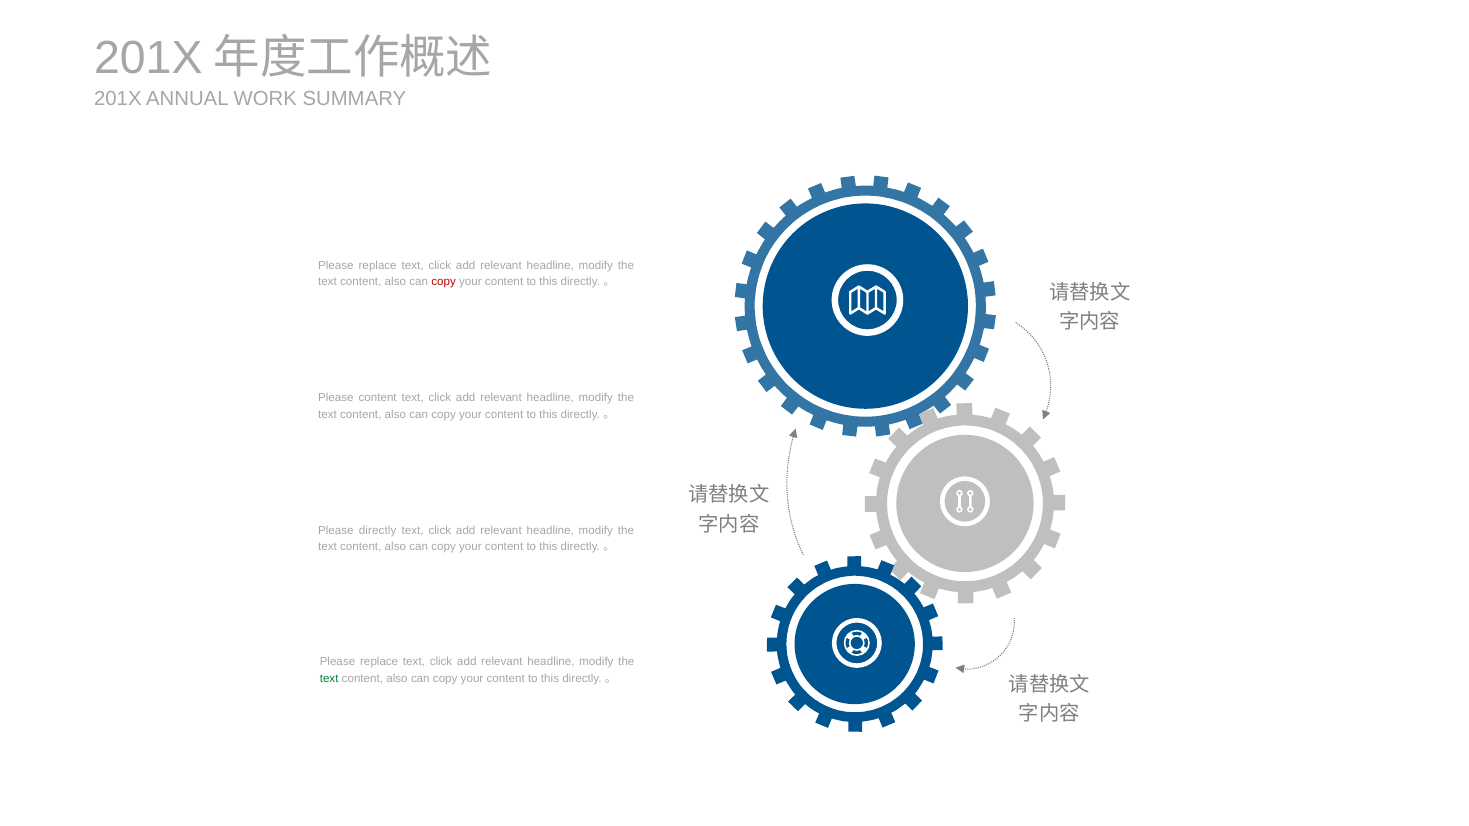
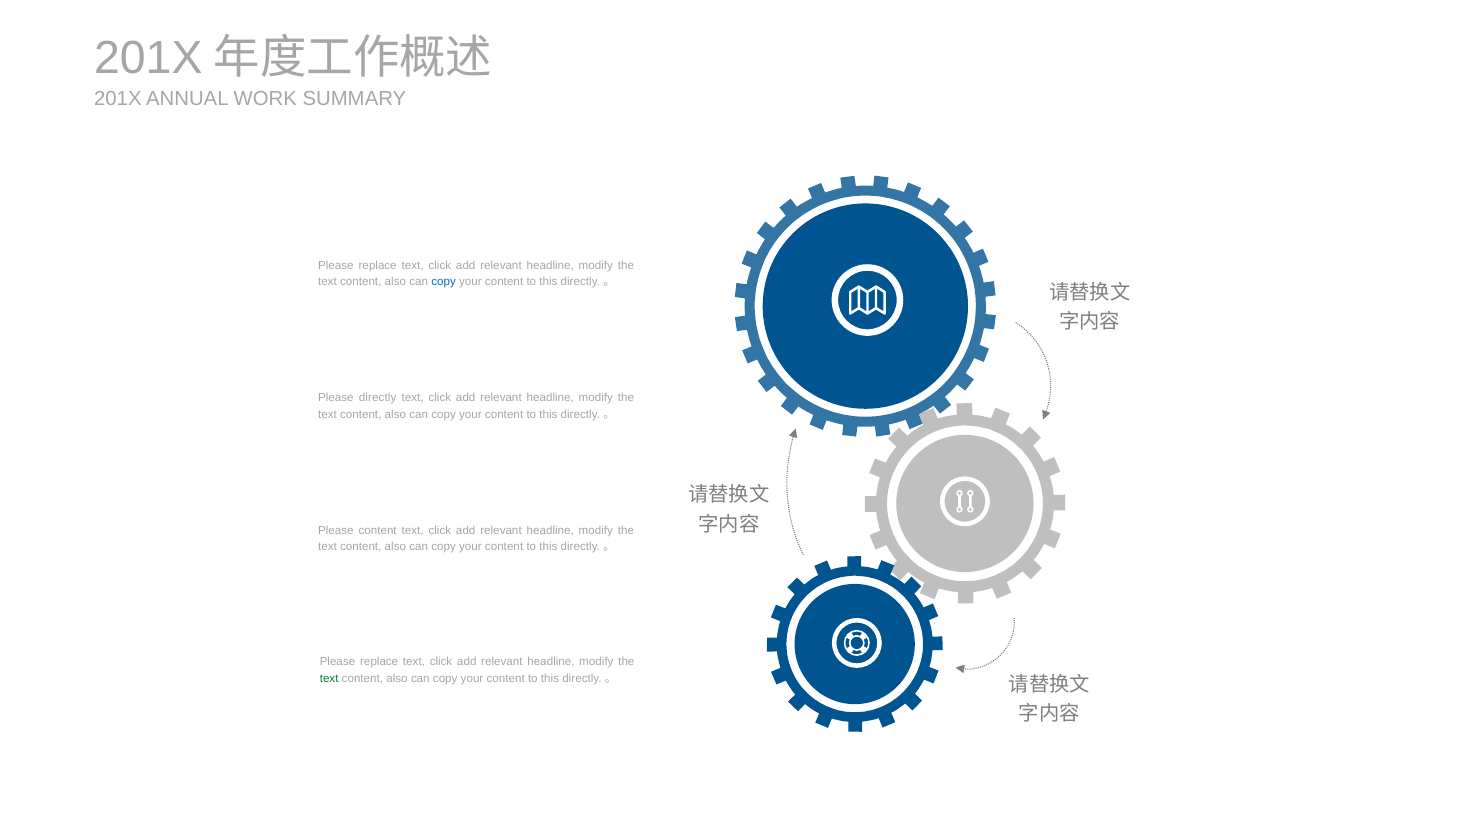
copy colour: red -> blue (444, 282)
Please content: content -> directly (378, 398)
Please directly: directly -> content (378, 530)
